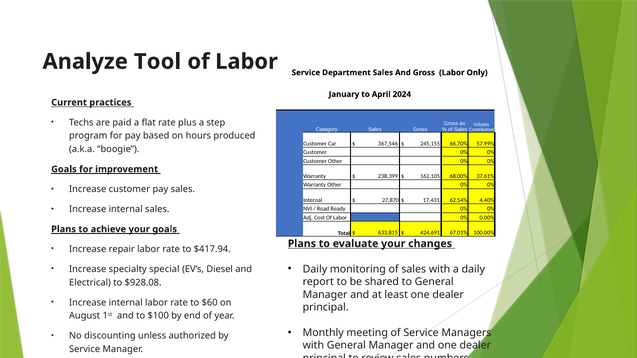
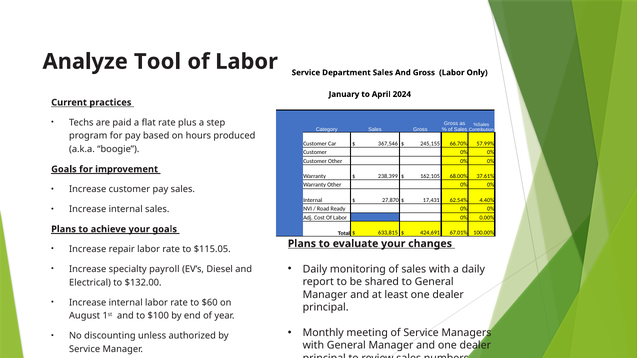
$417.94: $417.94 -> $115.05 (212, 249)
special: special -> payroll (164, 269)
$928.08: $928.08 -> $132.00 (143, 283)
